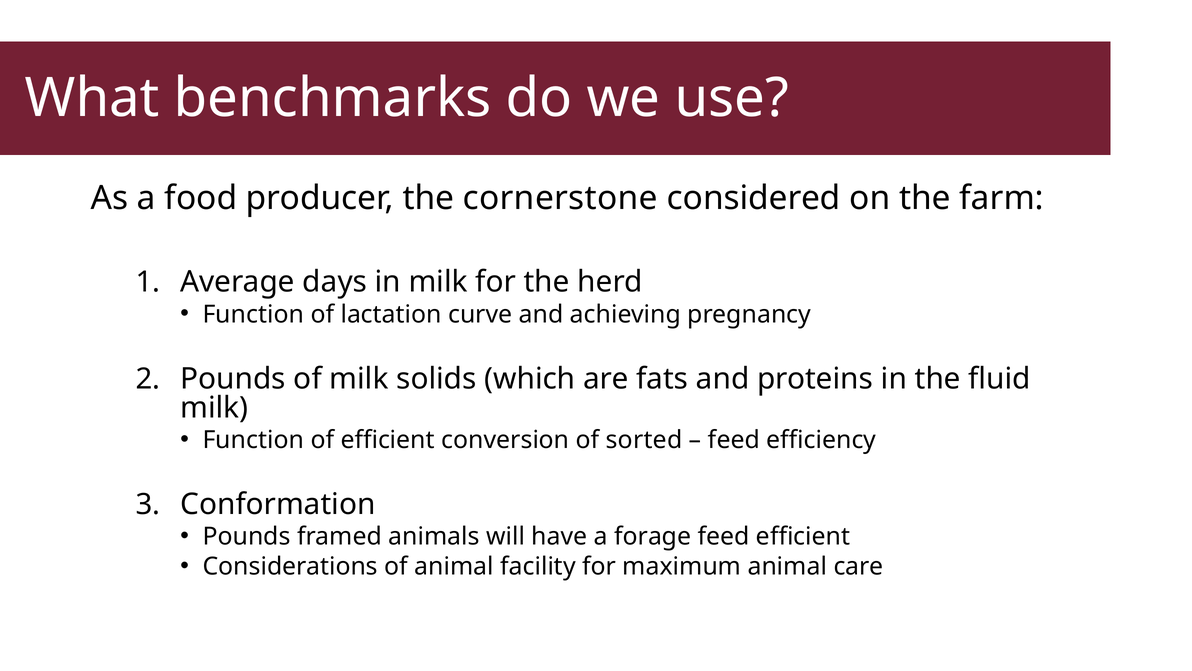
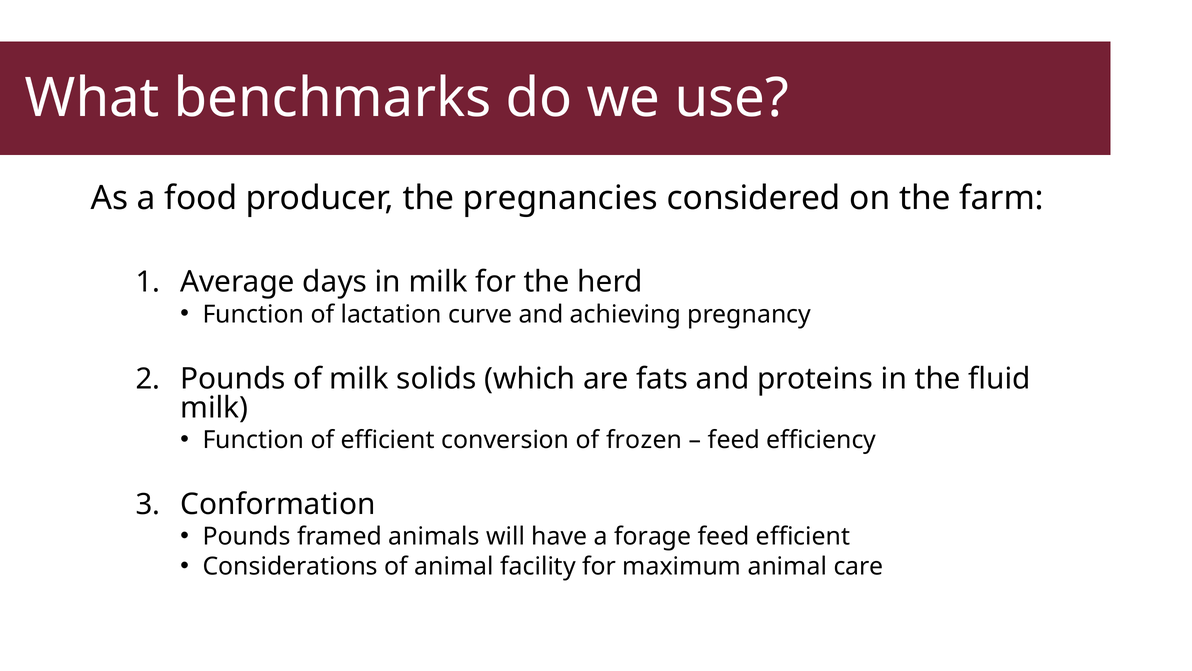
cornerstone: cornerstone -> pregnancies (560, 198)
sorted: sorted -> frozen (644, 440)
